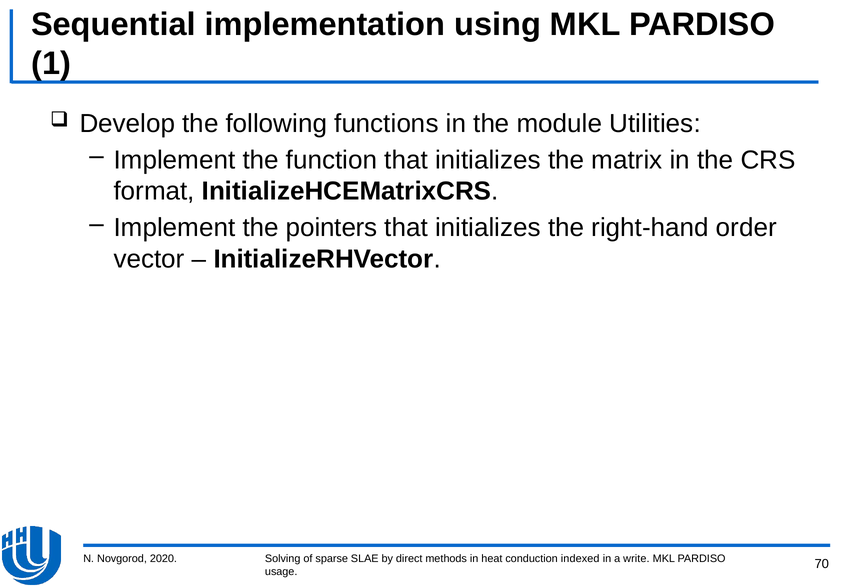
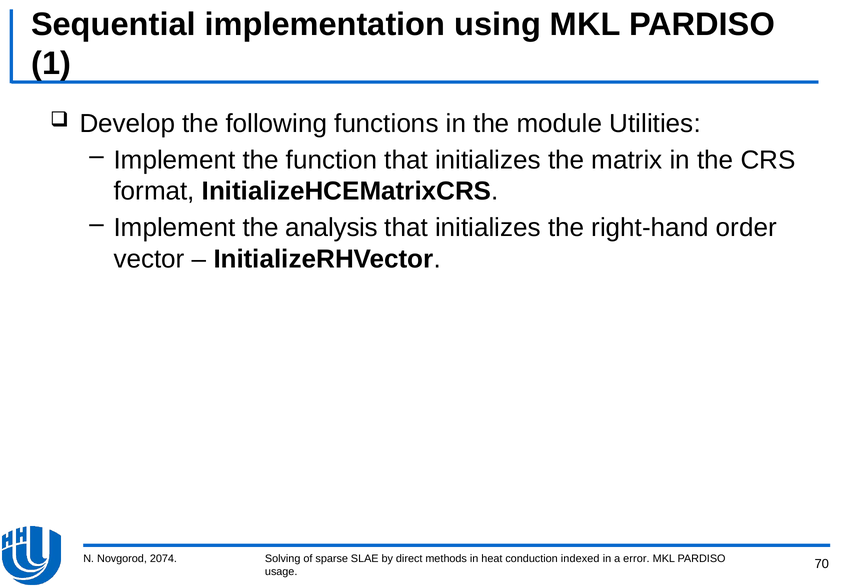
pointers: pointers -> analysis (332, 228)
2020: 2020 -> 2074 (163, 559)
write: write -> error (636, 559)
